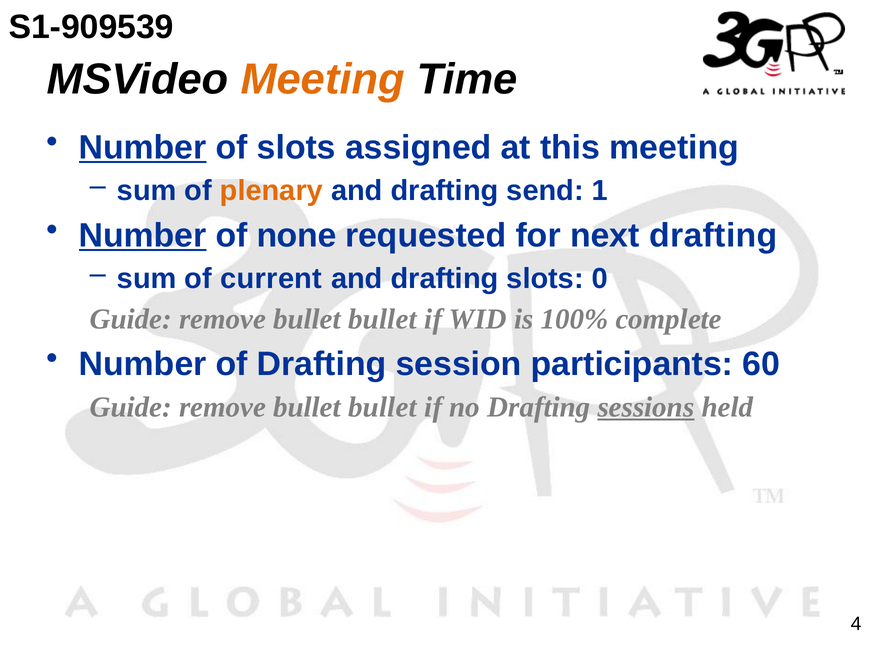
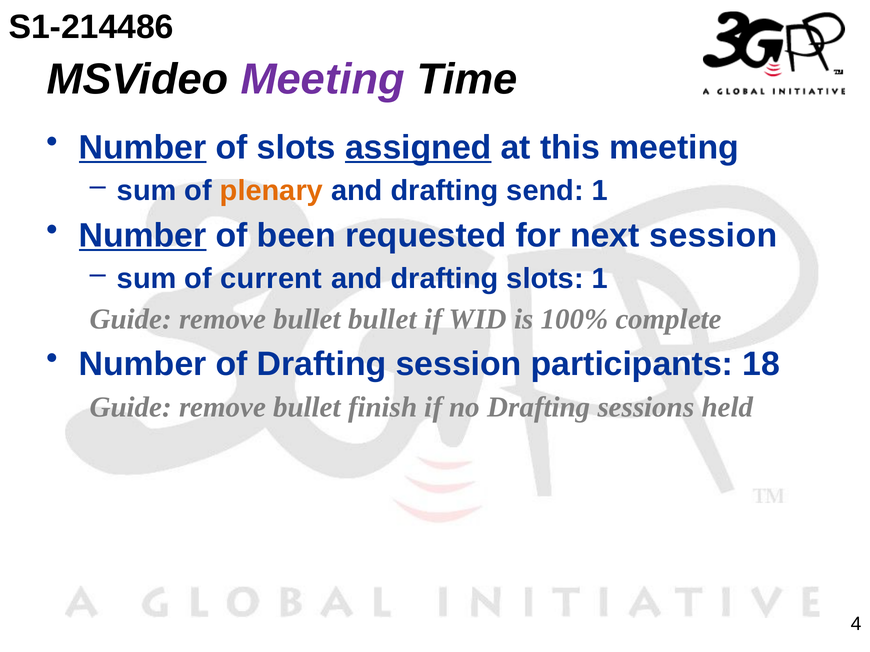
S1-909539: S1-909539 -> S1-214486 (91, 27)
Meeting colour: orange -> purple (323, 80)
assigned underline: none -> present (418, 148)
none: none -> been (296, 236)
next drafting: drafting -> session (713, 236)
slots 0: 0 -> 1 (600, 279)
60: 60 -> 18 (761, 364)
bullet: bullet -> finish (383, 407)
sessions underline: present -> none (646, 407)
